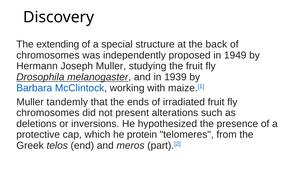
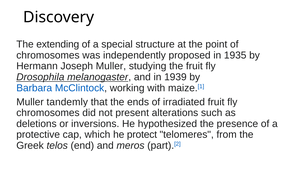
back: back -> point (216, 44)
1949: 1949 -> 1935 (235, 55)
protein: protein -> protect (142, 135)
